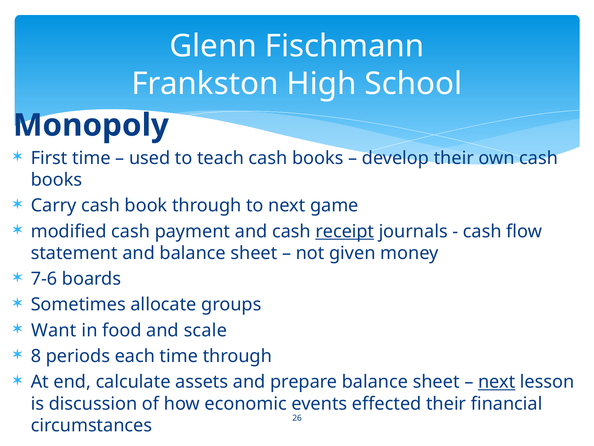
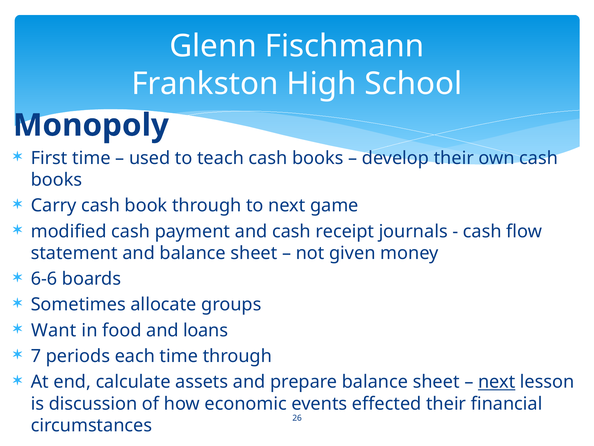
receipt underline: present -> none (345, 231)
7-6: 7-6 -> 6-6 (44, 279)
scale: scale -> loans (206, 330)
8: 8 -> 7 (36, 356)
